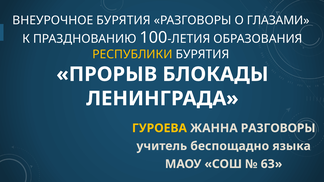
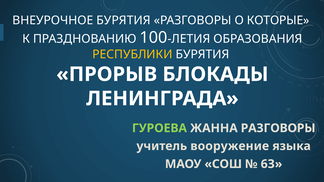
ГЛАЗАМИ: ГЛАЗАМИ -> КОТОРЫЕ (278, 20)
ГУРОЕВА colour: yellow -> light green (159, 128)
беспощадно: беспощадно -> вооружение (230, 146)
